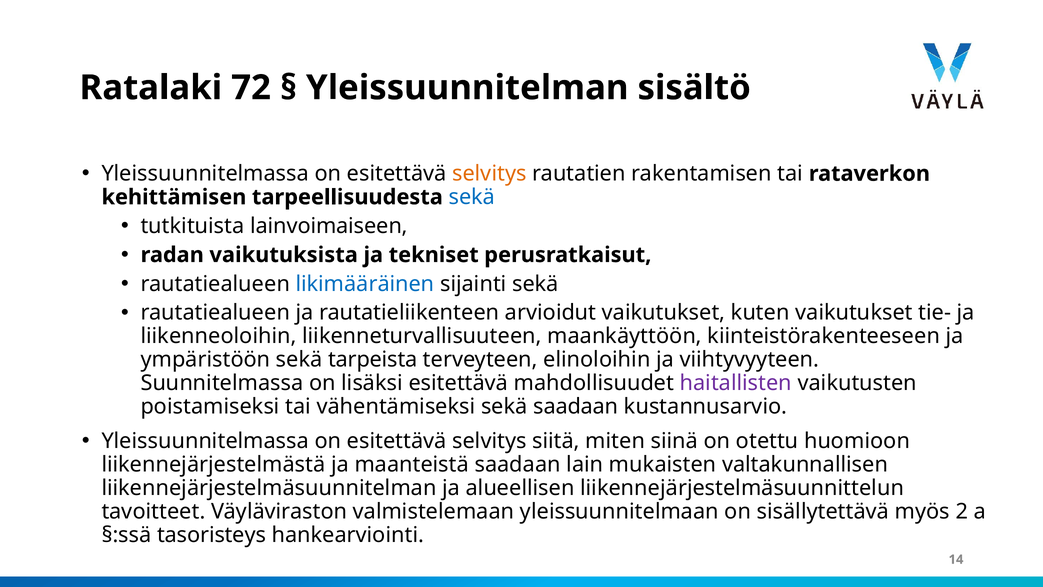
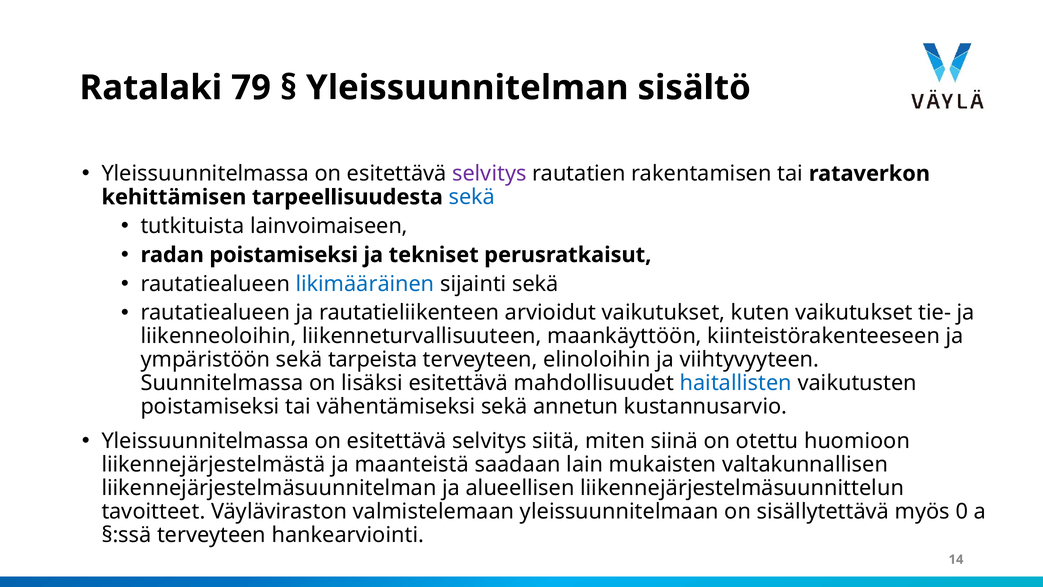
72: 72 -> 79 (251, 88)
selvitys colour: orange -> purple (489, 174)
radan vaikutuksista: vaikutuksista -> poistamiseksi (284, 255)
haitallisten colour: purple -> blue (736, 383)
sekä saadaan: saadaan -> annetun (576, 406)
2: 2 -> 0 (962, 511)
§:ssä tasoristeys: tasoristeys -> terveyteen (212, 535)
